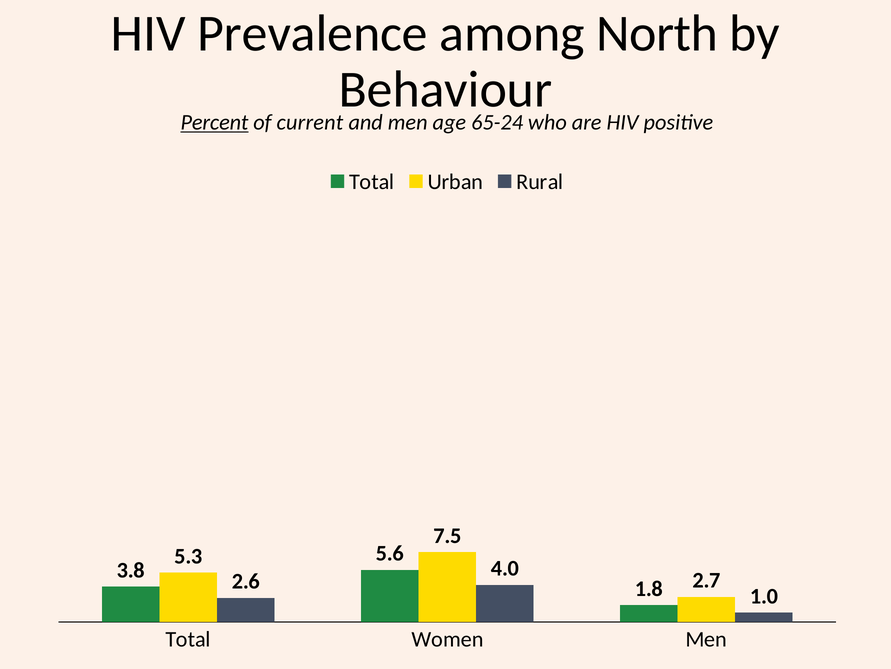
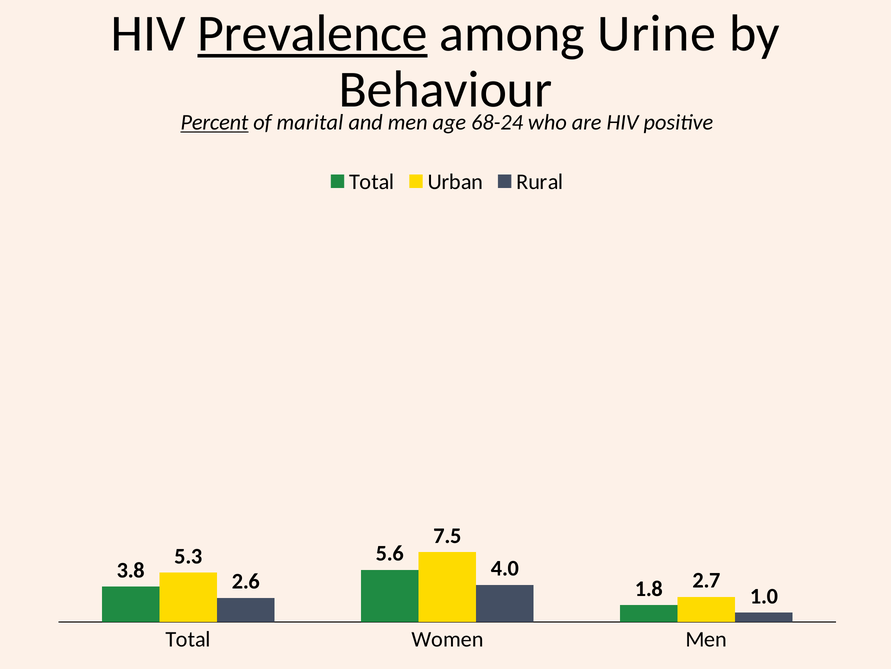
Prevalence underline: none -> present (313, 33)
North: North -> Urine (657, 33)
current: current -> marital (310, 122)
65-24: 65-24 -> 68-24 (497, 122)
